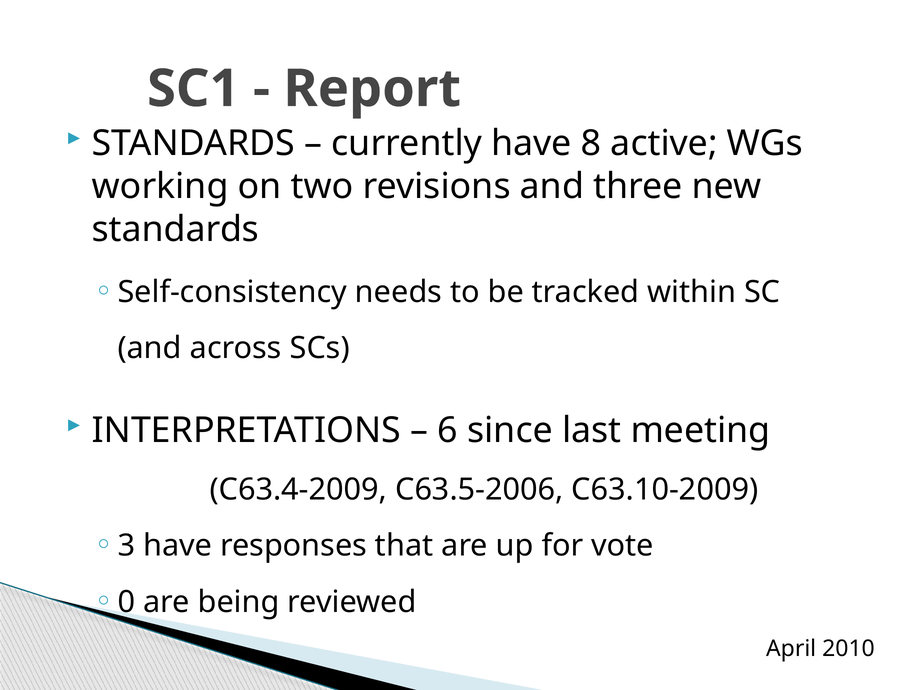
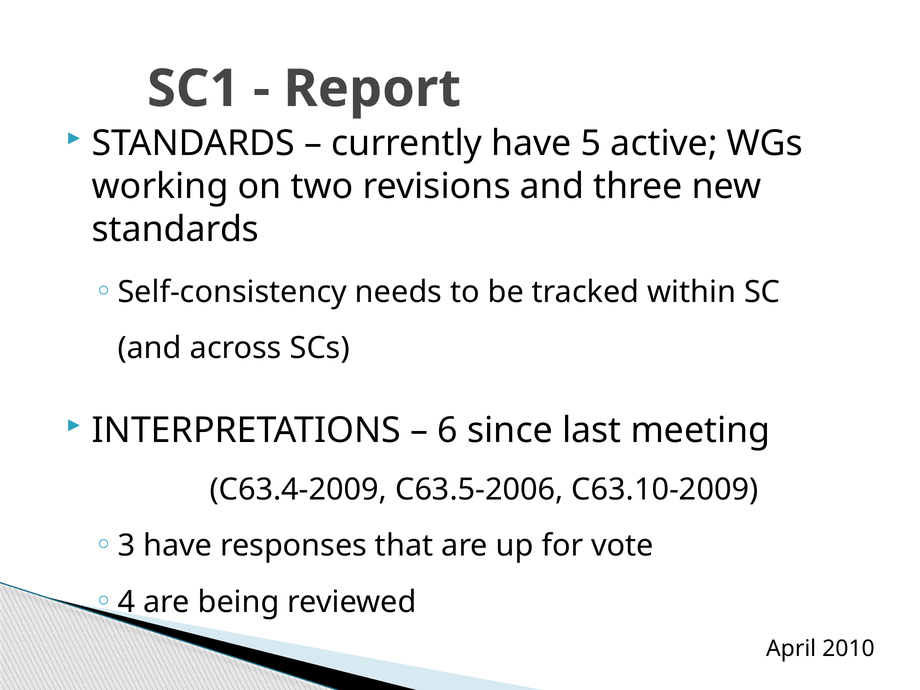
8: 8 -> 5 (591, 144)
0: 0 -> 4 (126, 602)
